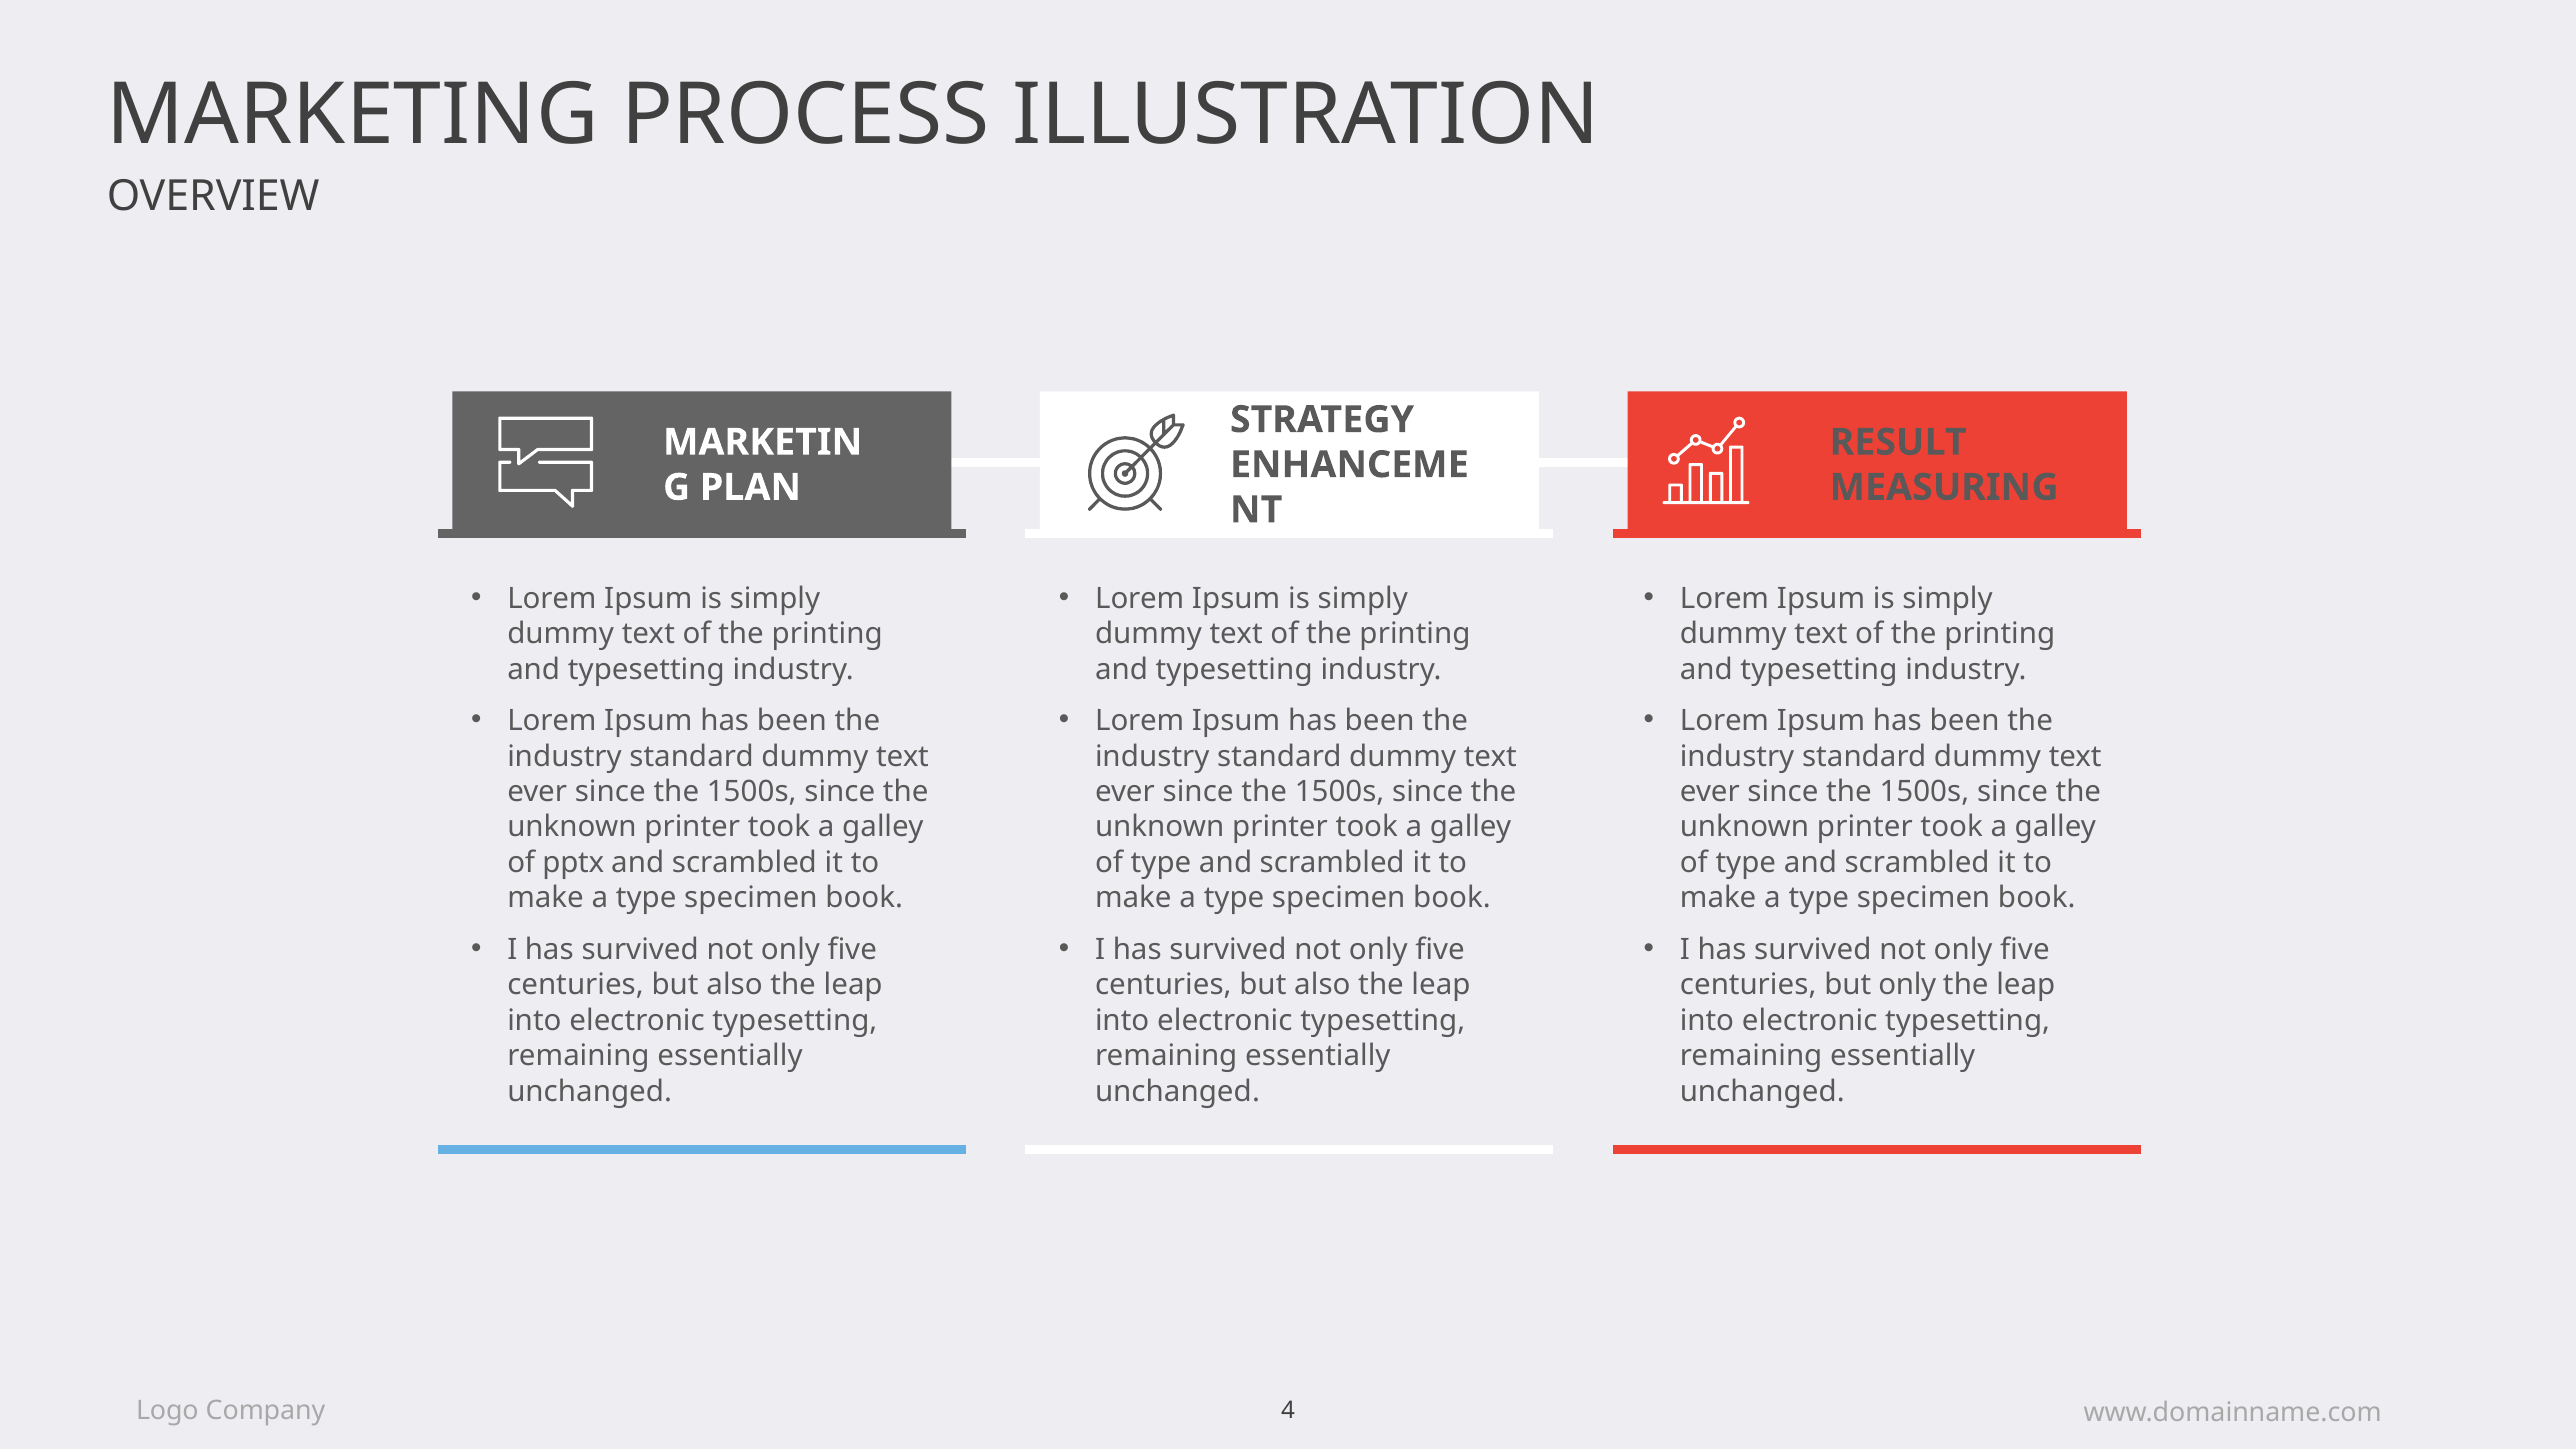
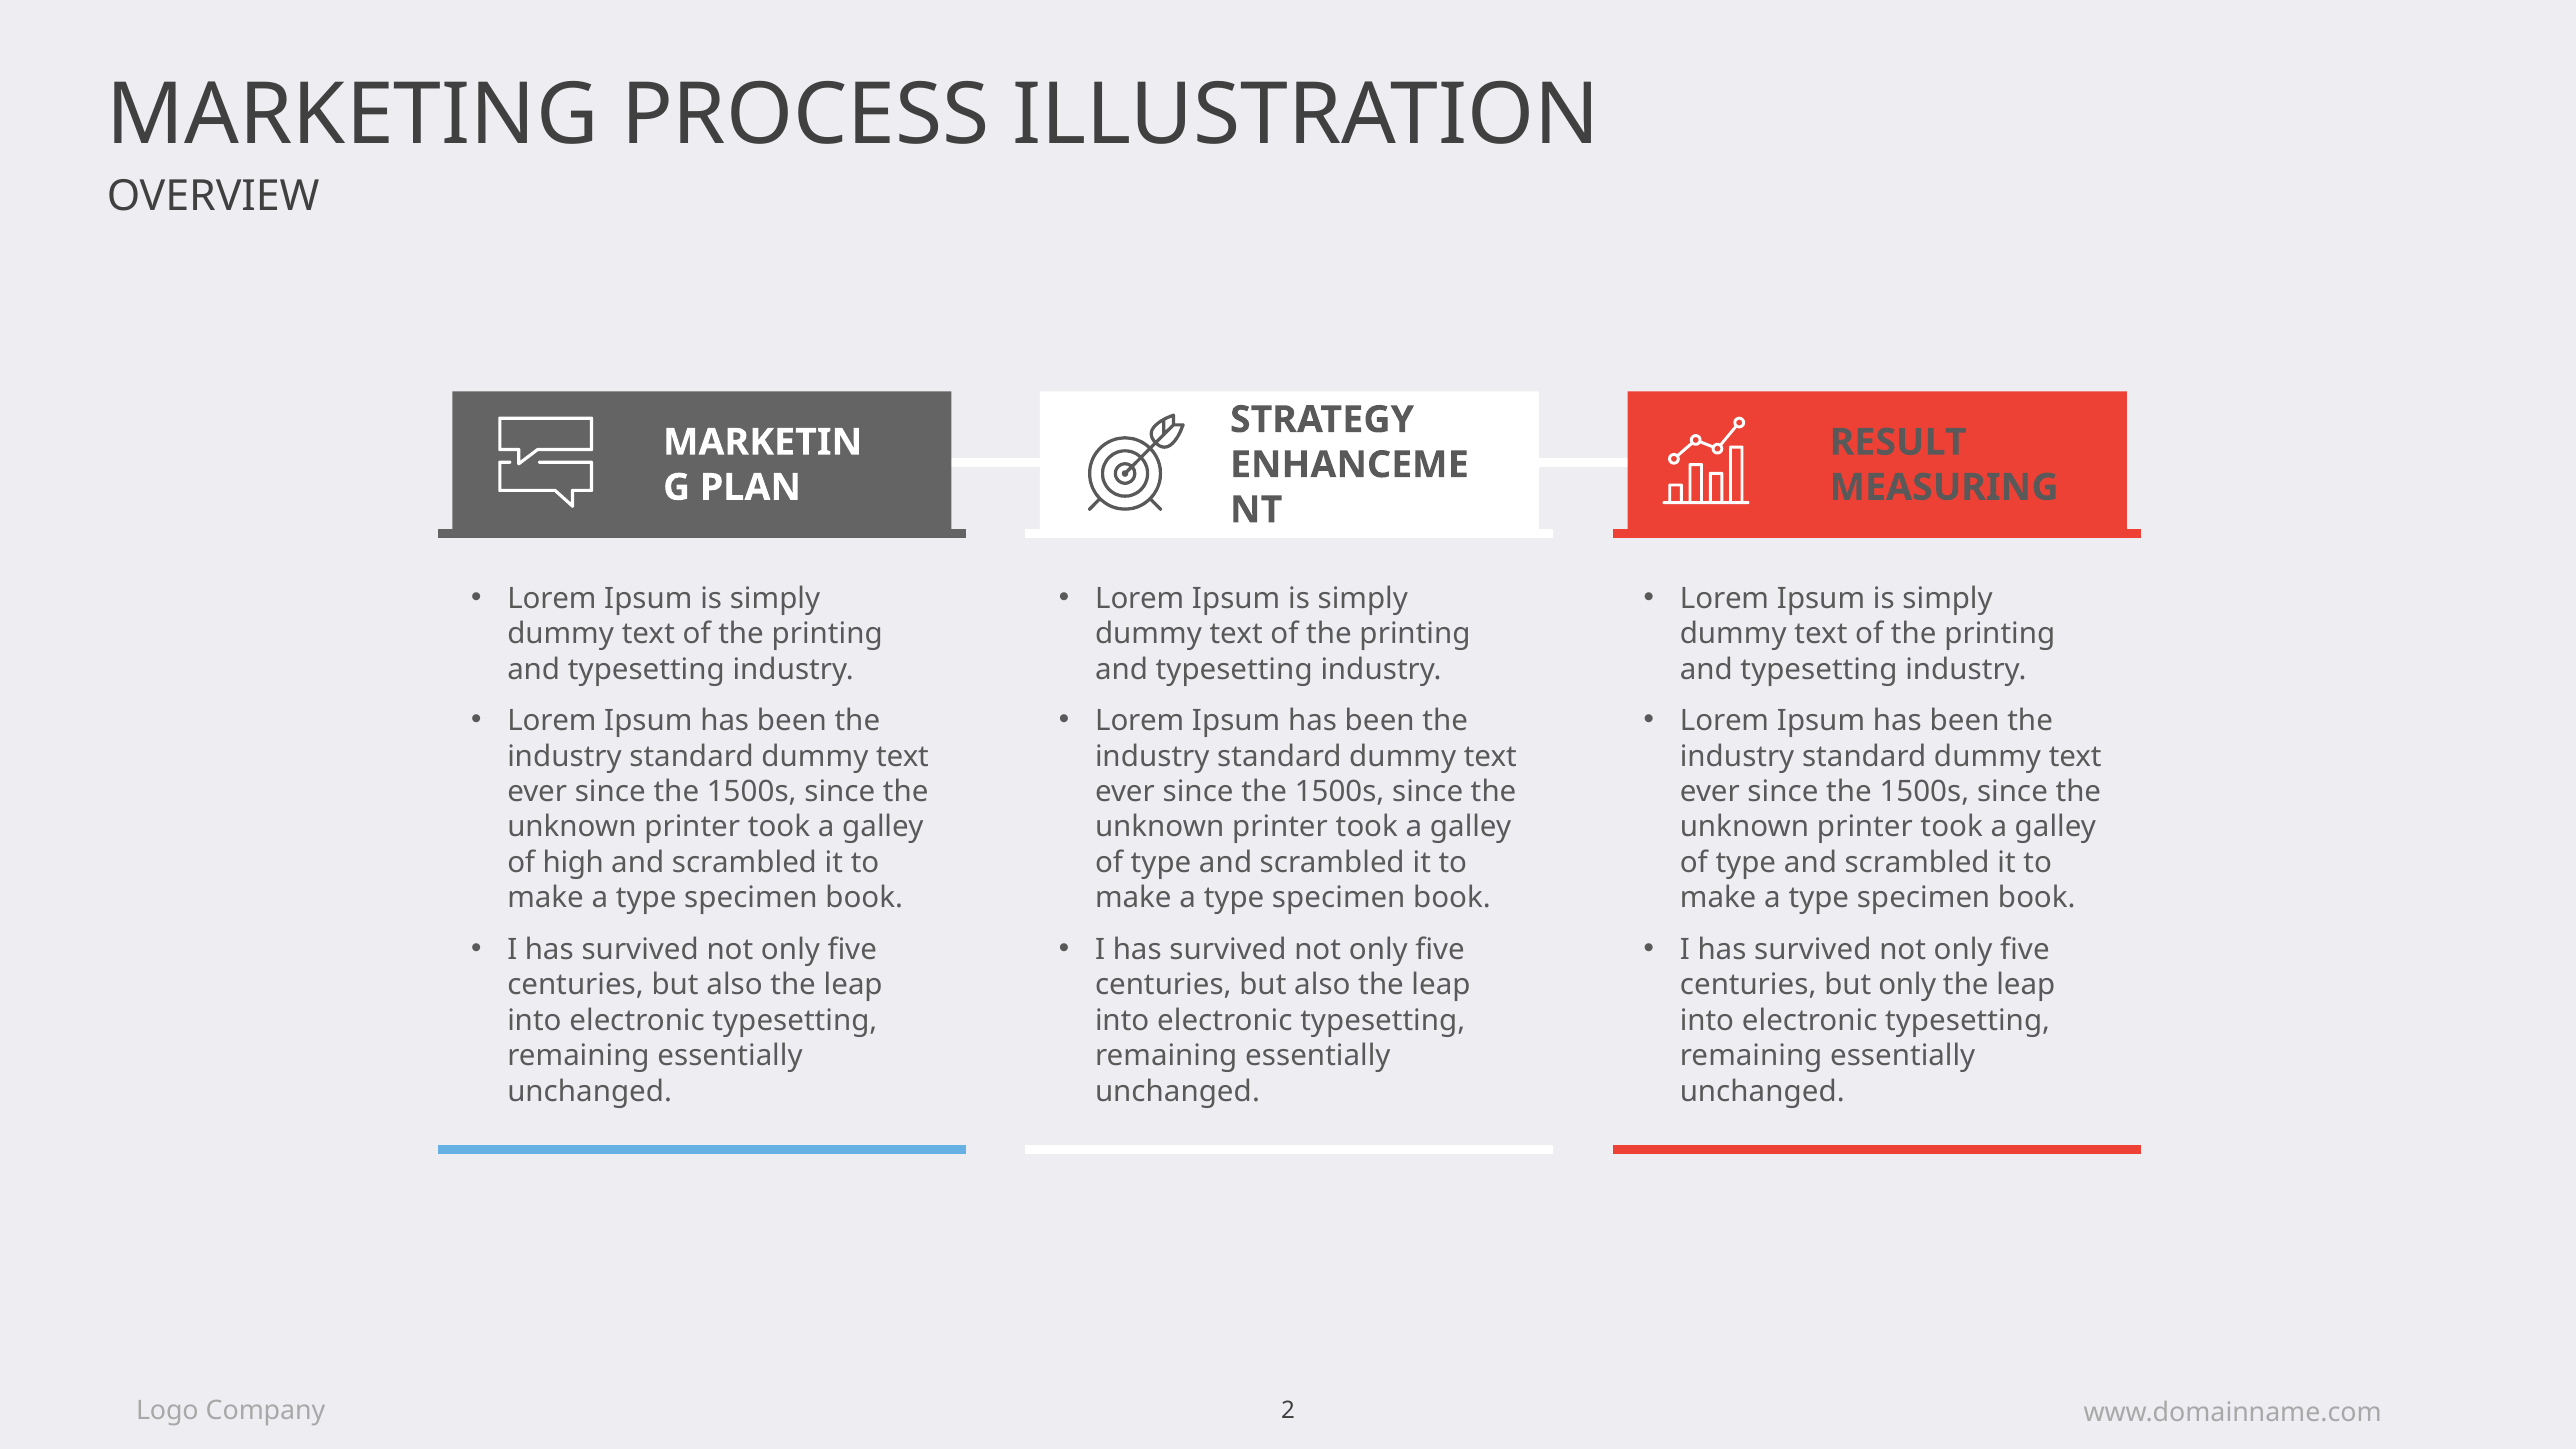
pptx: pptx -> high (573, 863)
4: 4 -> 2 (1288, 1410)
